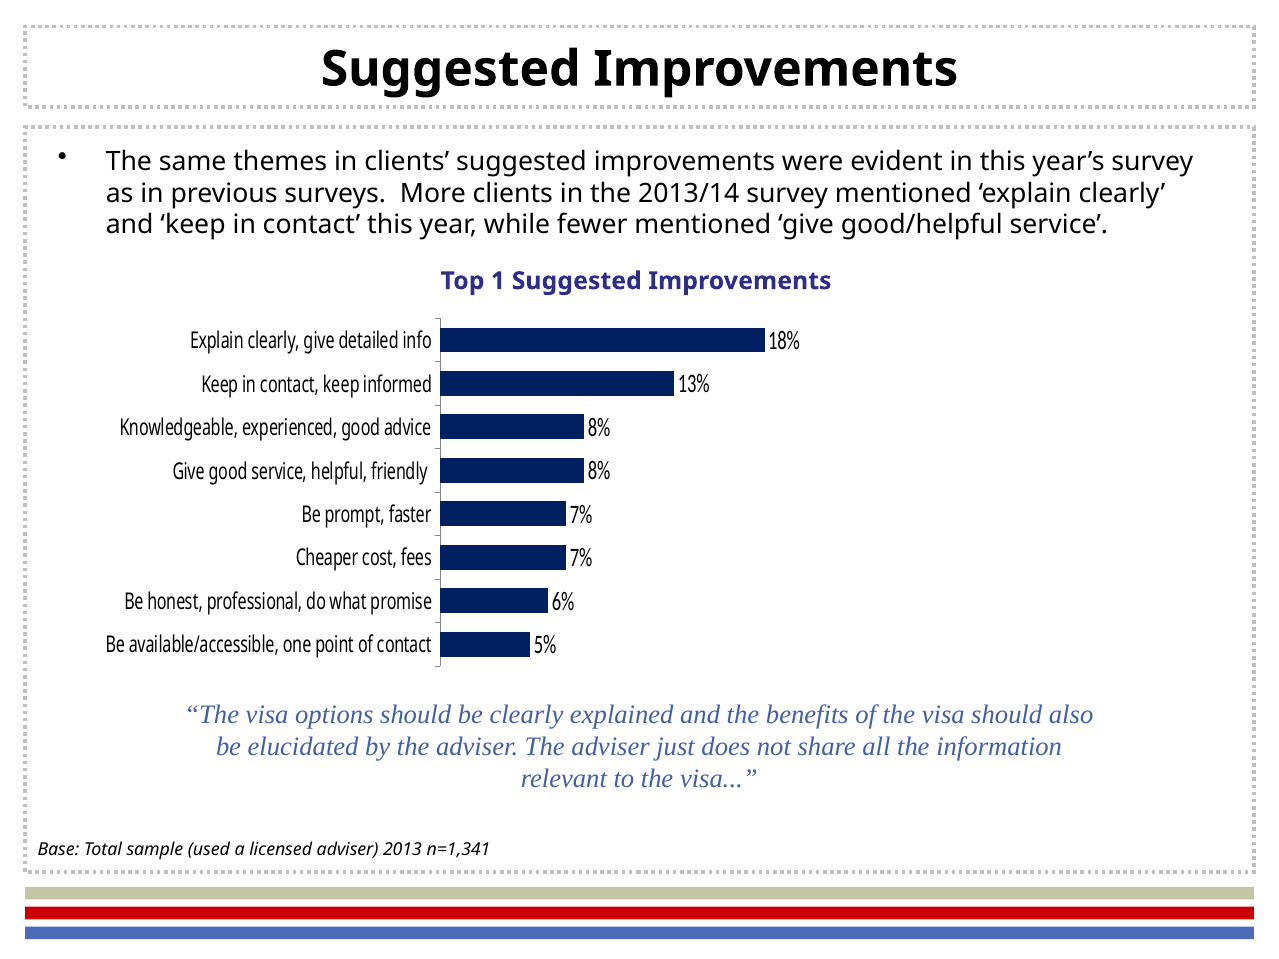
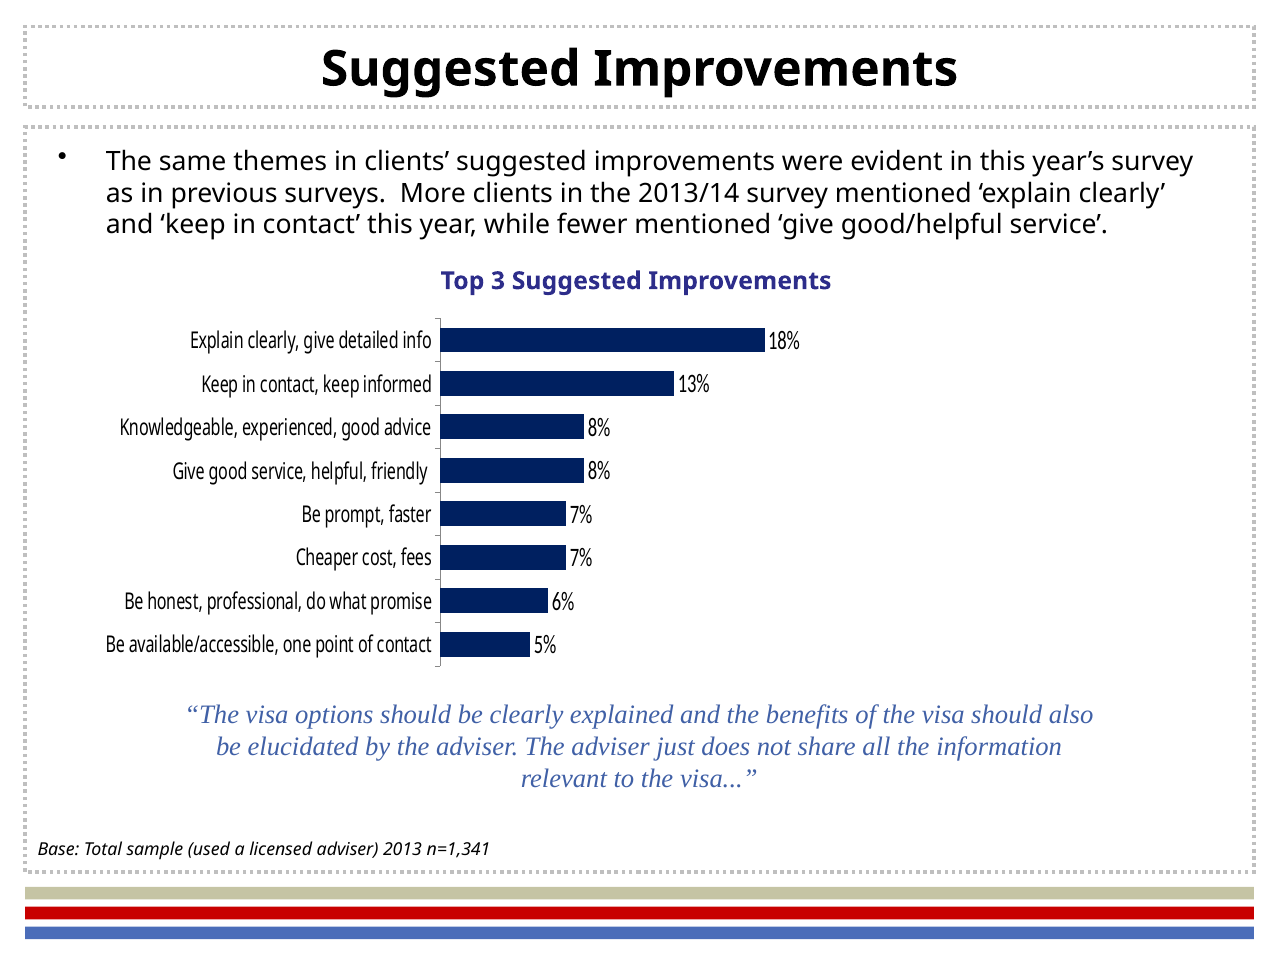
1: 1 -> 3 (498, 281)
